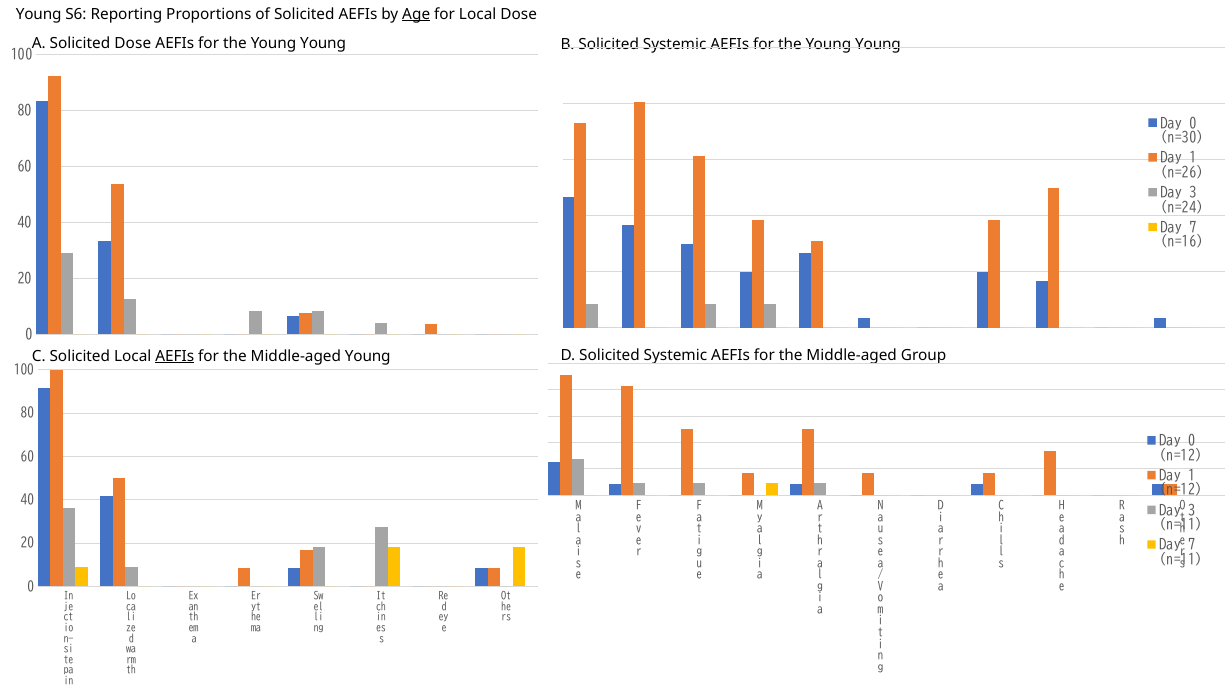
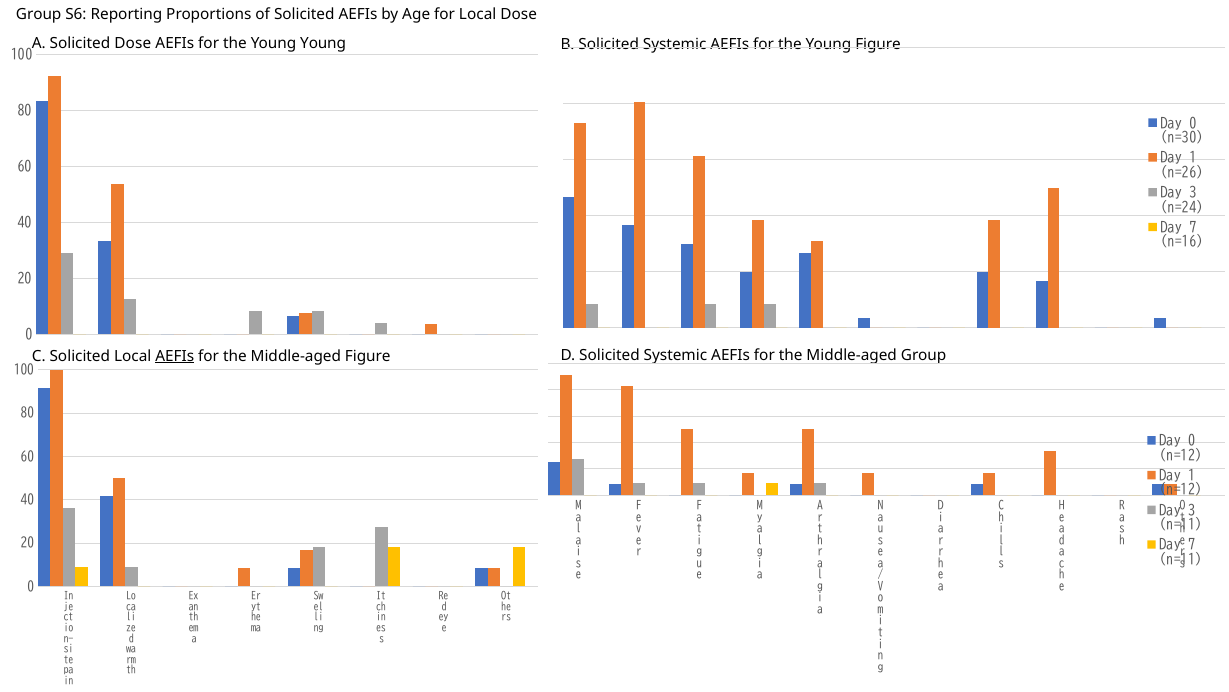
Young: Young -> Group (39, 14)
Age underline: present -> none (416, 14)
Young: Young -> Figure (878, 44)
Middle-aged Young: Young -> Figure (368, 356)
